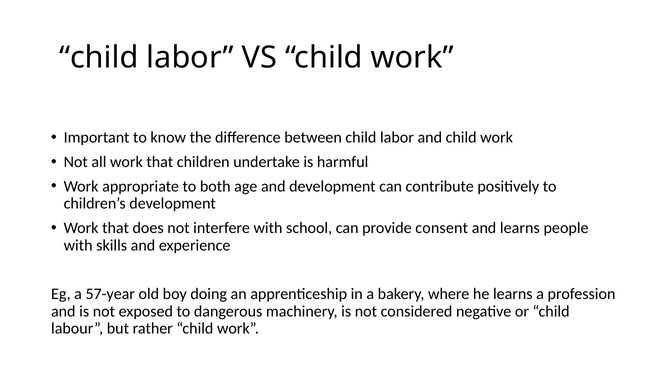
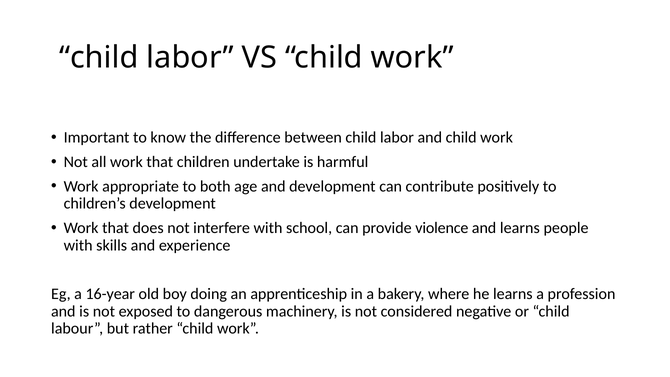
consent: consent -> violence (442, 228)
57-year: 57-year -> 16-year (110, 294)
